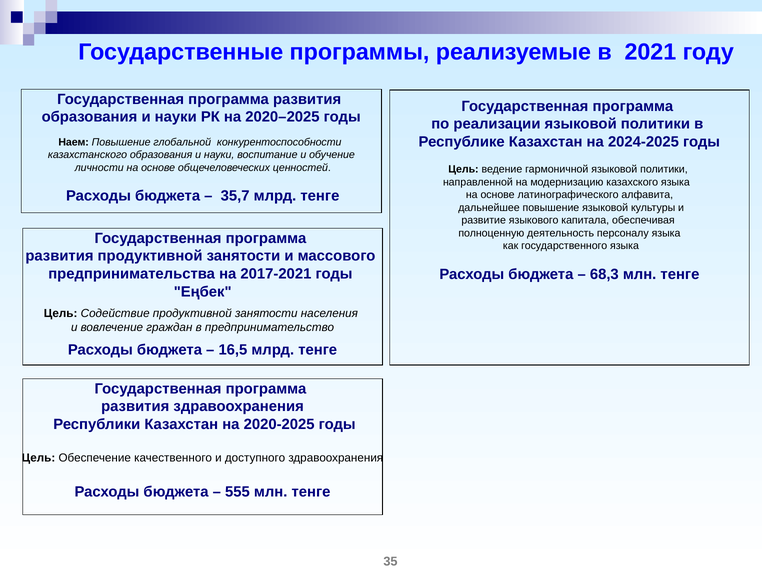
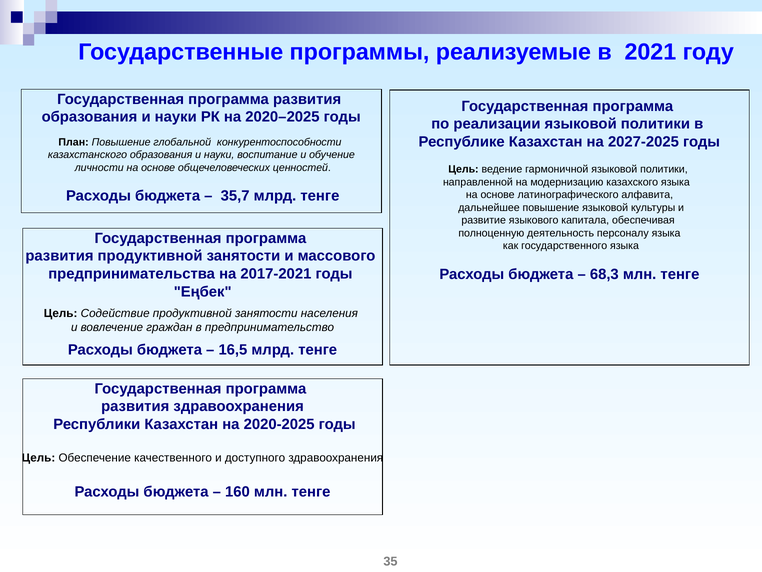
2024-2025: 2024-2025 -> 2027-2025 (643, 142)
Наем: Наем -> План (74, 142)
555: 555 -> 160 (237, 491)
